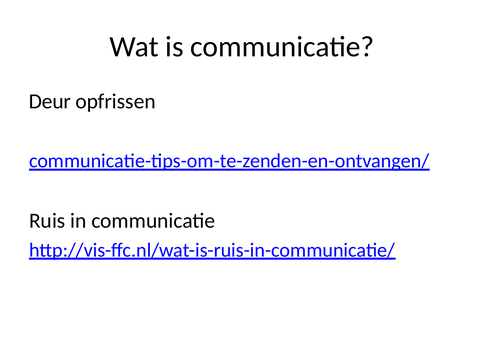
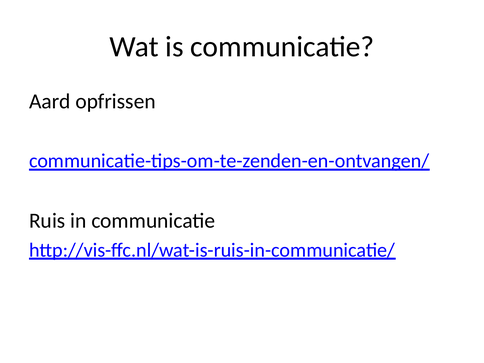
Deur: Deur -> Aard (50, 102)
